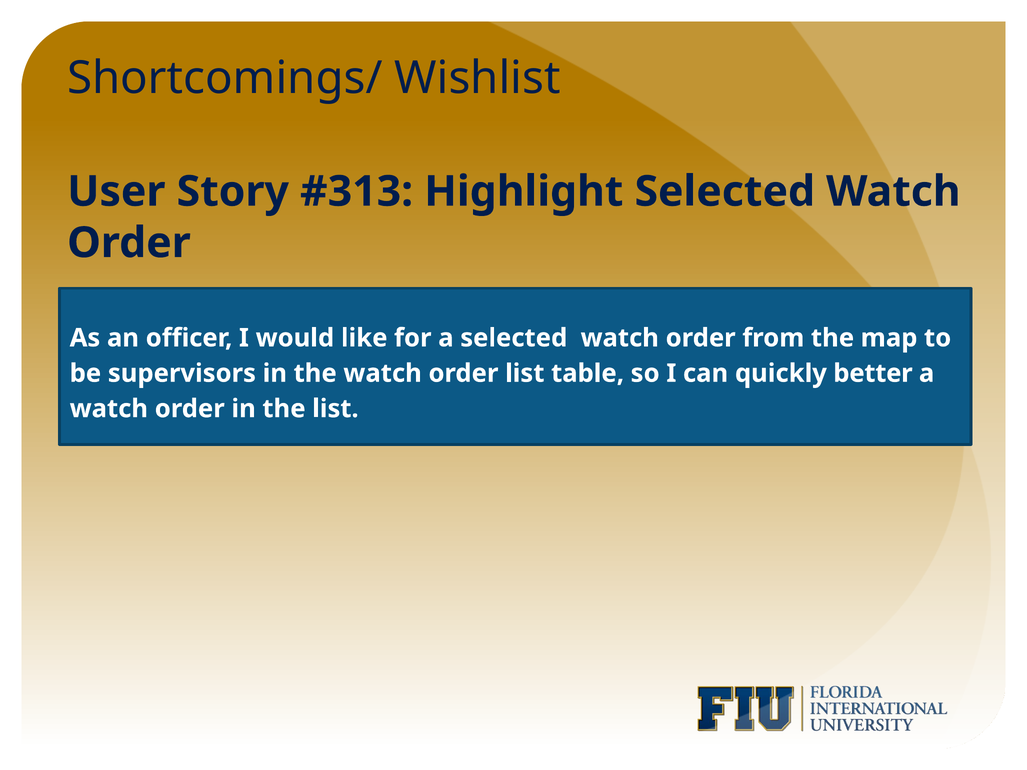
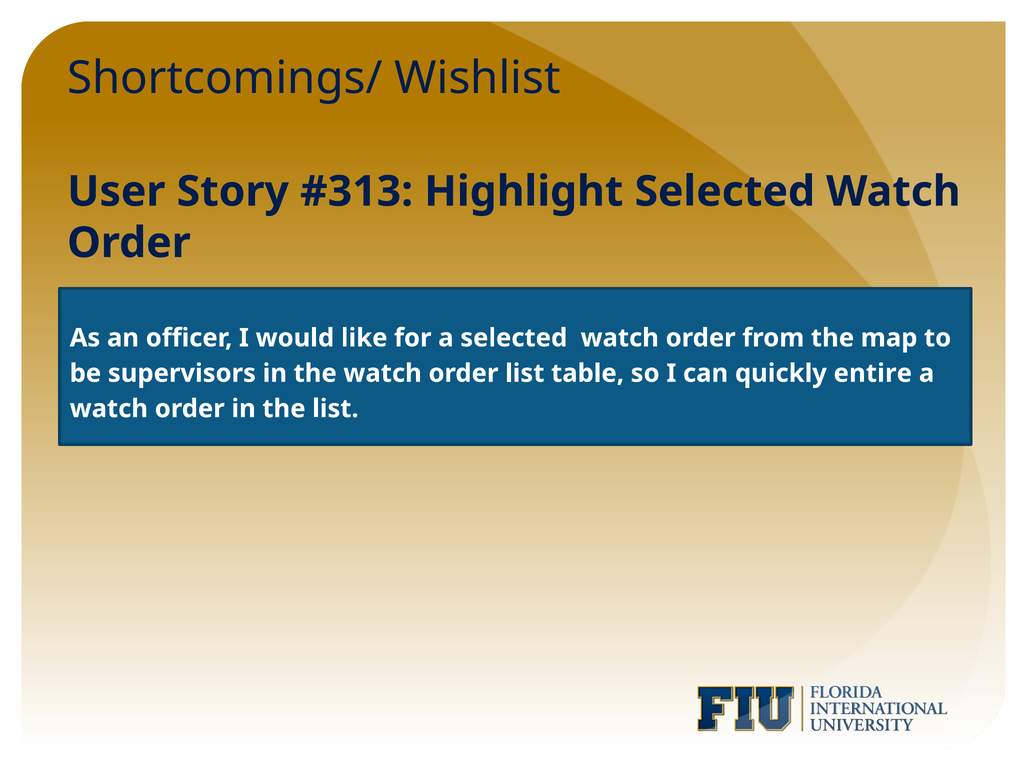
better: better -> entire (873, 373)
